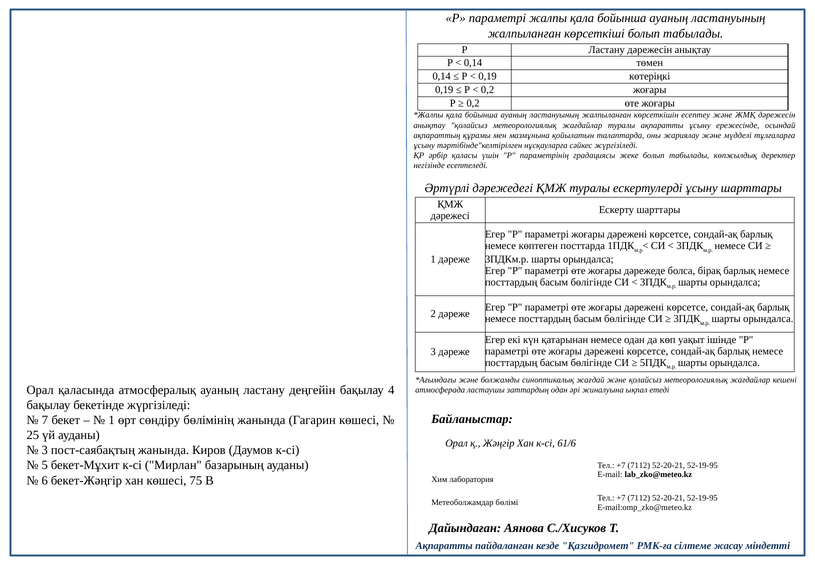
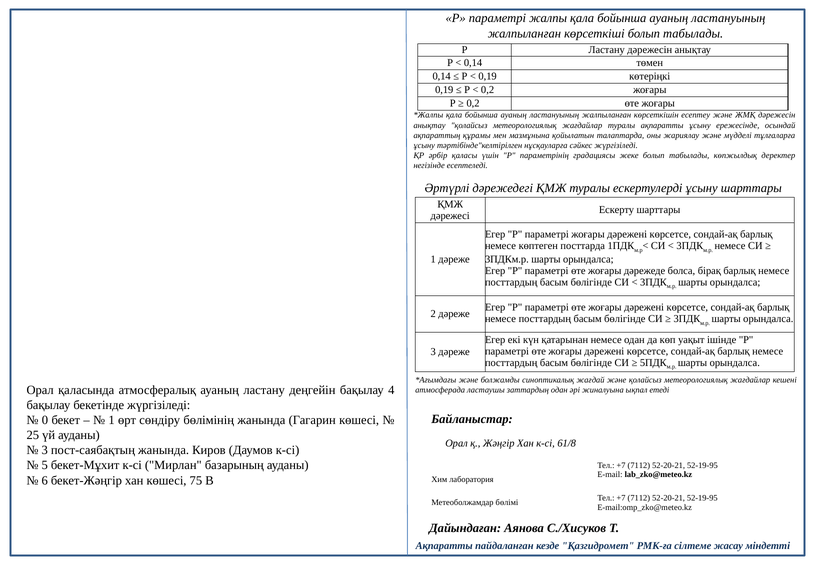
7: 7 -> 0 (45, 420)
61/6: 61/6 -> 61/8 (567, 443)
